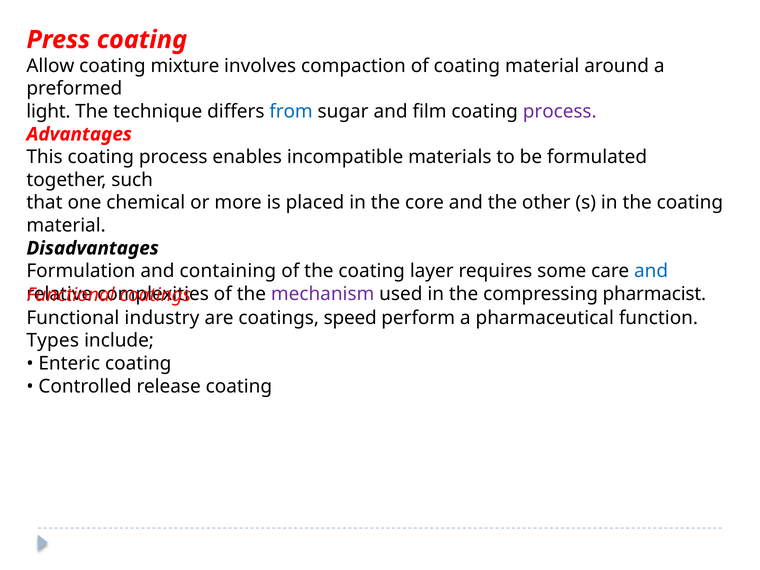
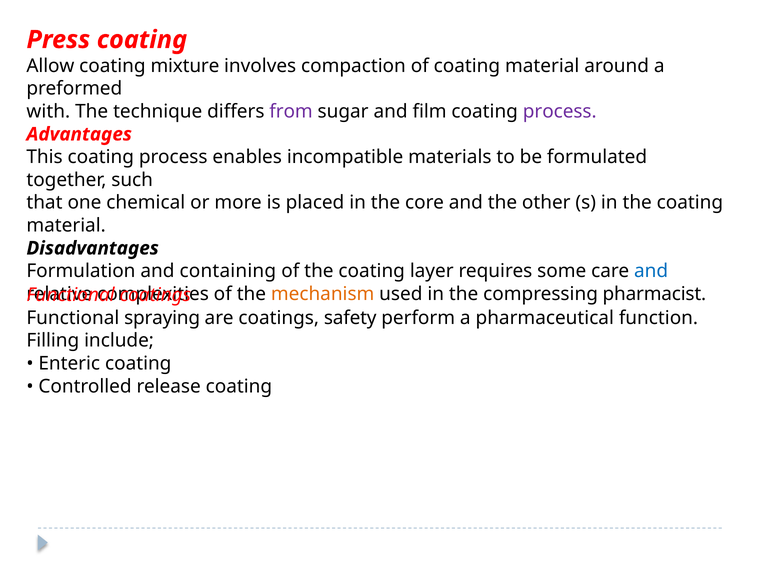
light: light -> with (48, 111)
from colour: blue -> purple (291, 111)
mechanism colour: purple -> orange (323, 294)
industry: industry -> spraying (162, 318)
speed: speed -> safety (350, 318)
Types: Types -> Filling (53, 341)
